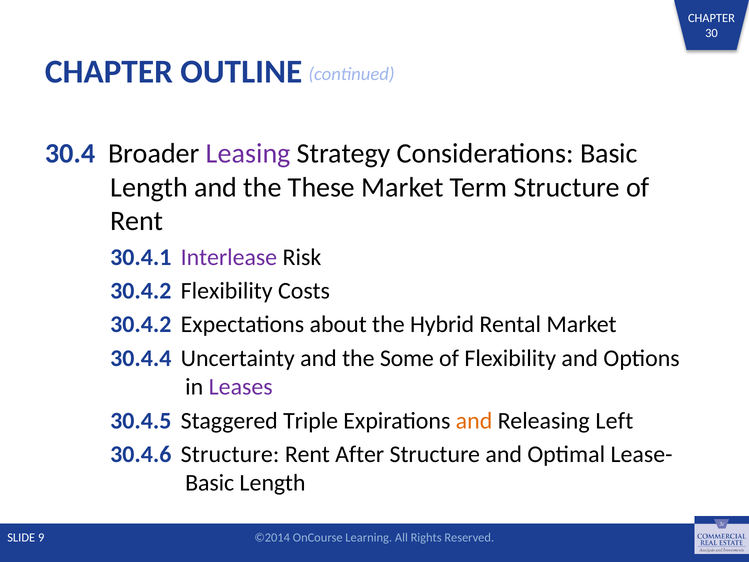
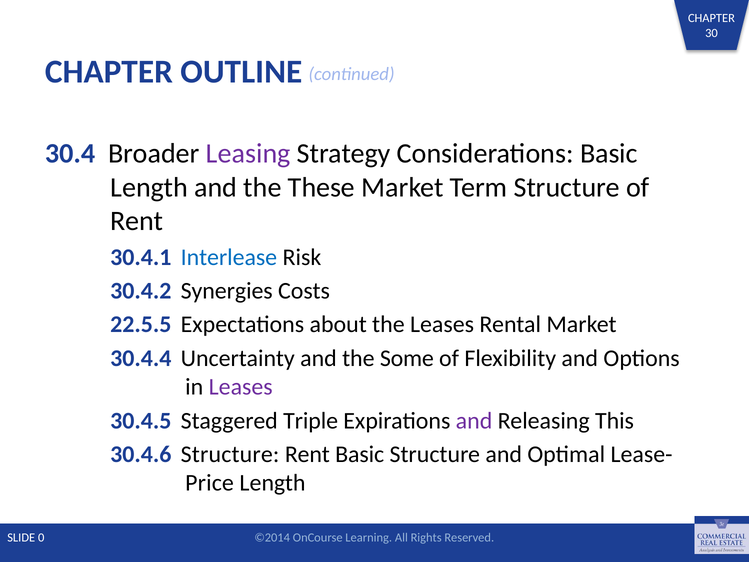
Interlease colour: purple -> blue (229, 257)
30.4.2 Flexibility: Flexibility -> Synergies (227, 291)
30.4.2: 30.4.2 -> 22.5.5 (141, 324)
the Hybrid: Hybrid -> Leases (442, 324)
and colour: orange -> purple (474, 420)
Left: Left -> This (615, 420)
Rent After: After -> Basic (360, 454)
Basic: Basic -> Price (210, 483)
9: 9 -> 0 (41, 538)
